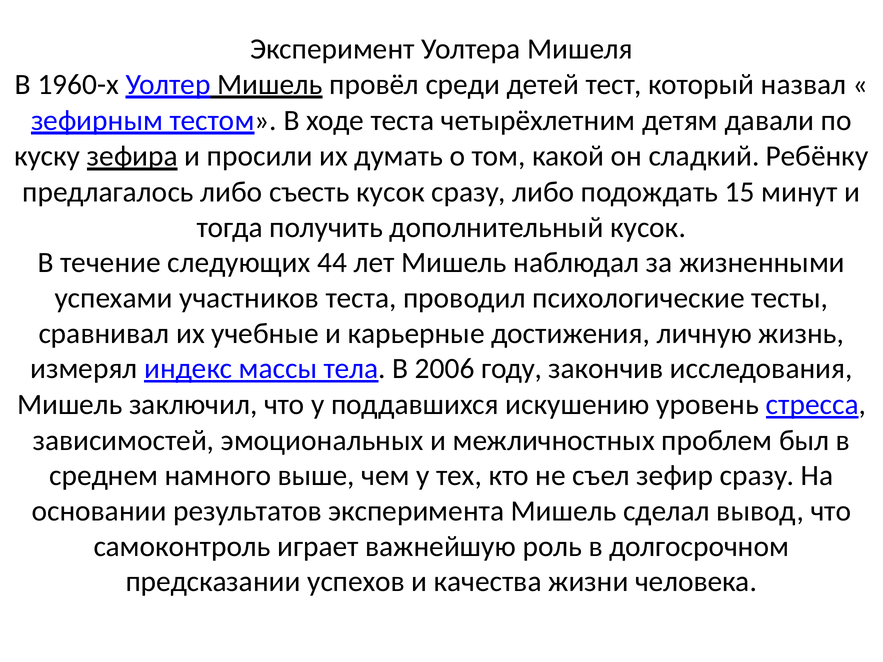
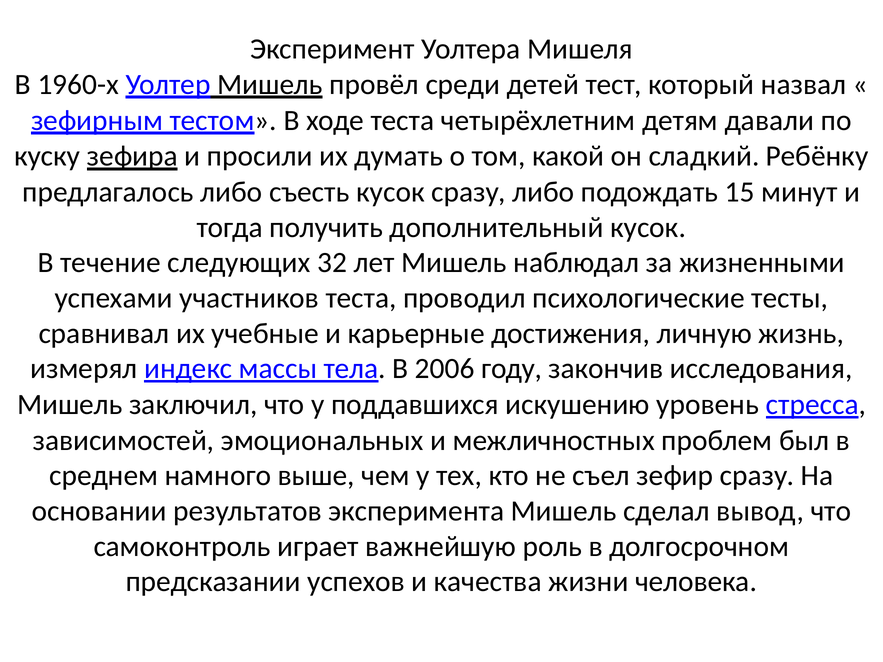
44: 44 -> 32 (332, 263)
